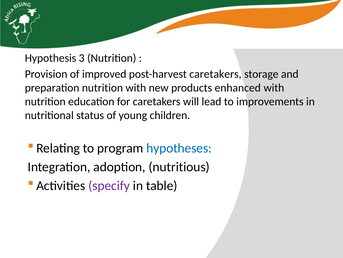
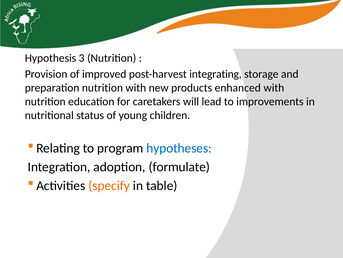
post-harvest caretakers: caretakers -> integrating (216, 74)
nutritious: nutritious -> formulate (179, 167)
specify colour: purple -> orange (109, 185)
